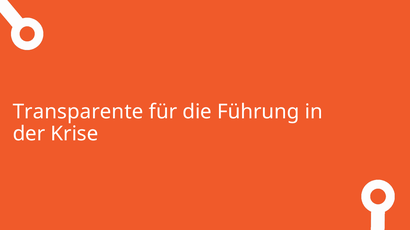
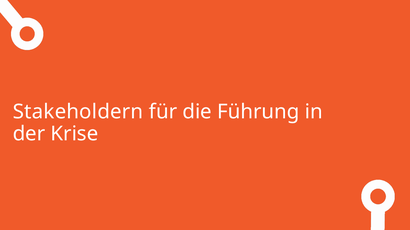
Transparente: Transparente -> Stakeholdern (78, 112)
